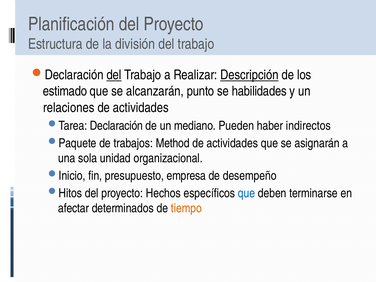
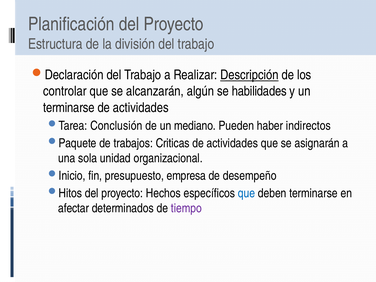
del underline: present -> none (114, 75)
estimado: estimado -> controlar (65, 91)
punto: punto -> algún (200, 91)
relaciones: relaciones -> terminarse (69, 108)
Declaración: Declaración -> Conclusión (116, 126)
Method: Method -> Criticas (173, 143)
tiempo colour: orange -> purple (186, 208)
